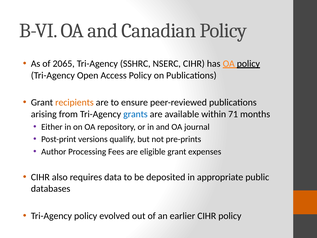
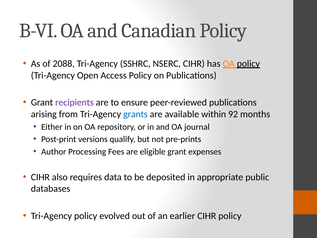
2065: 2065 -> 2088 (64, 64)
recipients colour: orange -> purple (74, 102)
71: 71 -> 92 (233, 114)
